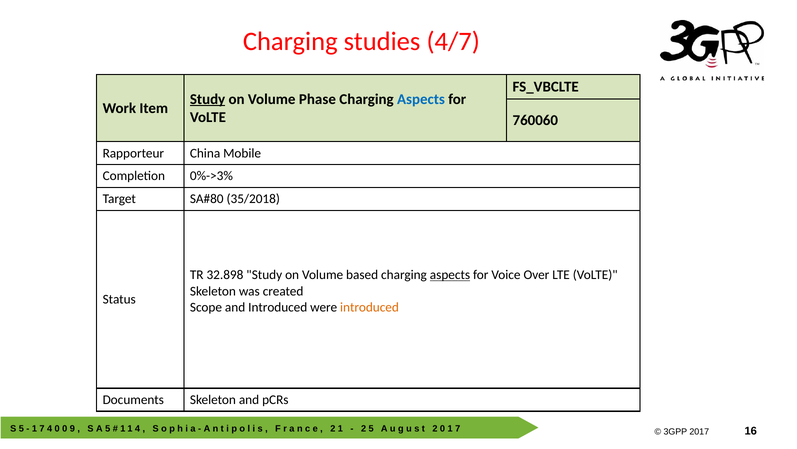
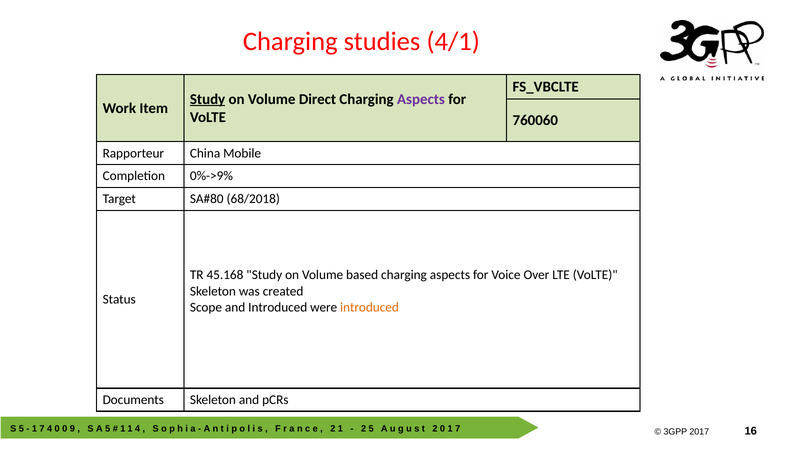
4/7: 4/7 -> 4/1 (453, 41)
Phase: Phase -> Direct (317, 99)
Aspects colour: blue -> purple (421, 99)
0%->3%: 0%->3% -> 0%->9% (211, 176)
35/2018: 35/2018 -> 68/2018 (253, 199)
32.898: 32.898 -> 45.168 (225, 275)
aspects underline: present -> none (450, 275)
